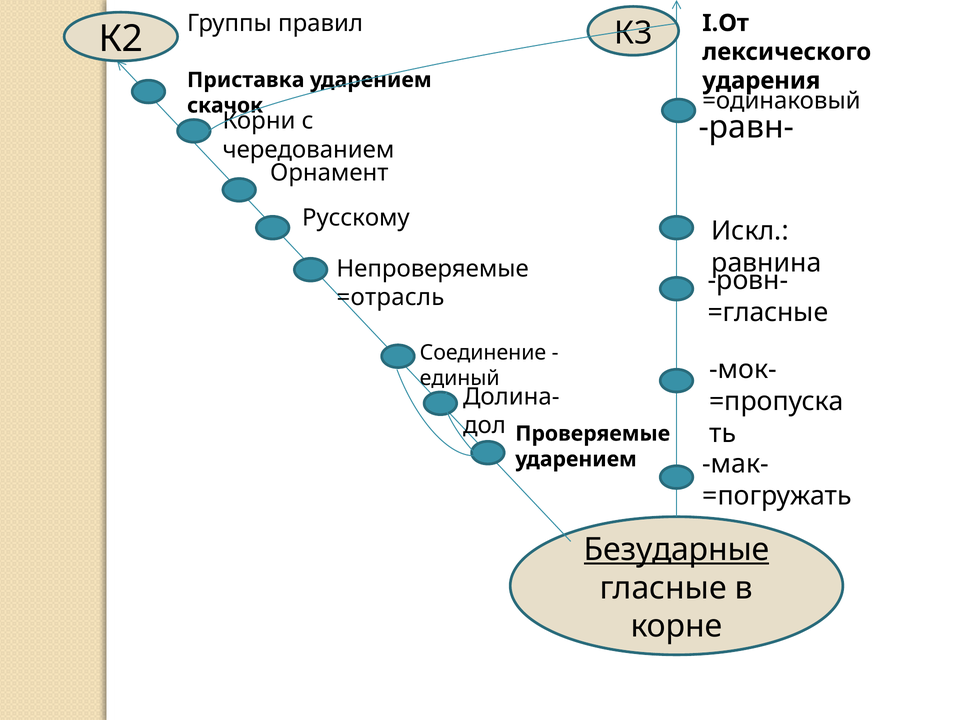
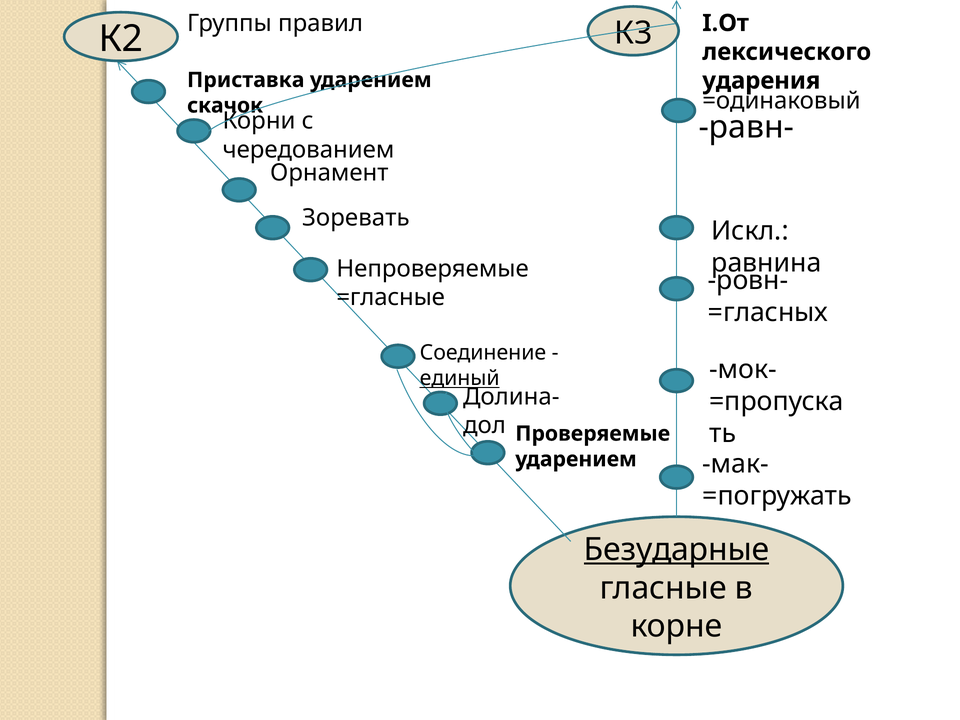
Русскому: Русскому -> Зоревать (356, 218)
=отрасль: =отрасль -> =гласные (391, 297)
=гласные: =гласные -> =гласных (768, 313)
единый underline: none -> present (460, 378)
